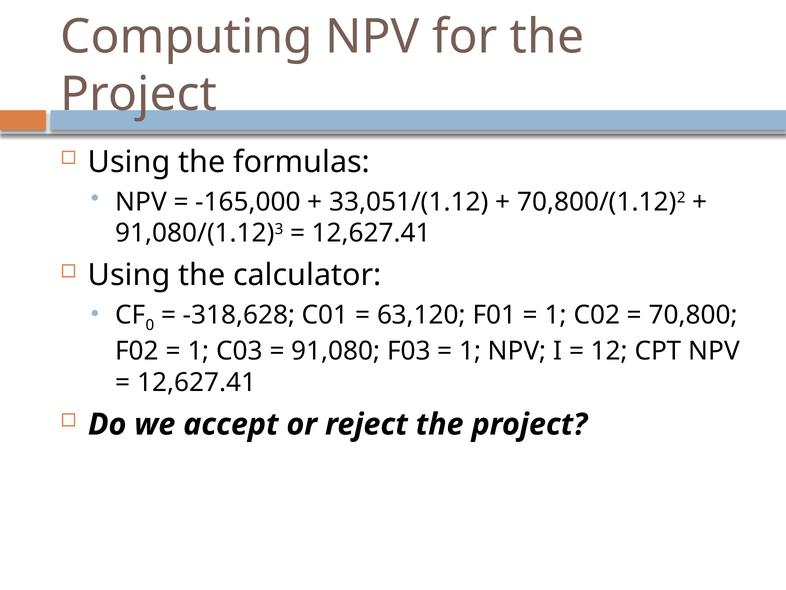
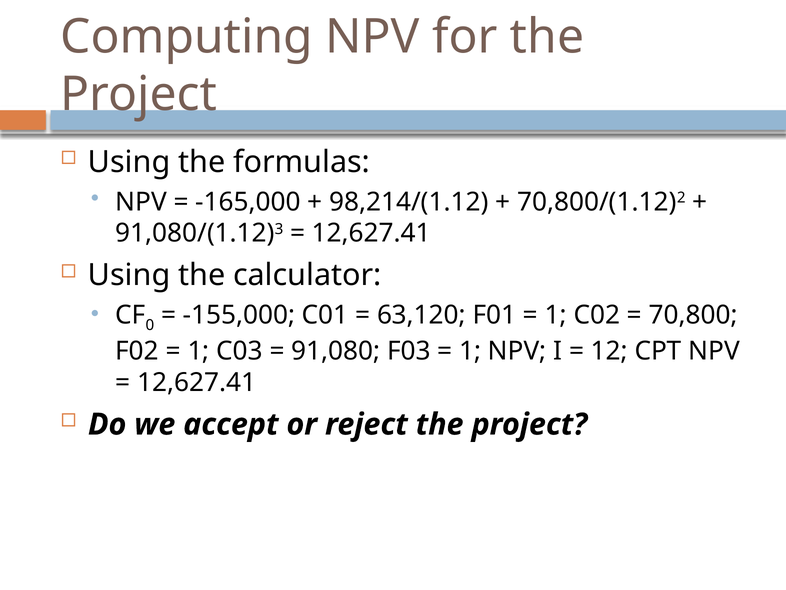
33,051/(1.12: 33,051/(1.12 -> 98,214/(1.12 (409, 202)
-318,628: -318,628 -> -155,000 (239, 315)
